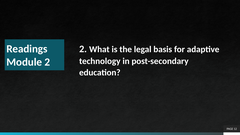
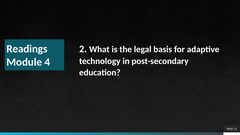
Module 2: 2 -> 4 (47, 62)
